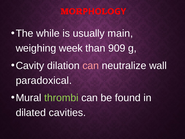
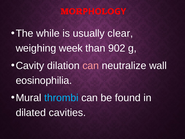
main: main -> clear (120, 33)
909: 909 -> 902 (117, 48)
paradoxical: paradoxical -> eosinophilia (44, 80)
thrombi colour: light green -> light blue (61, 98)
